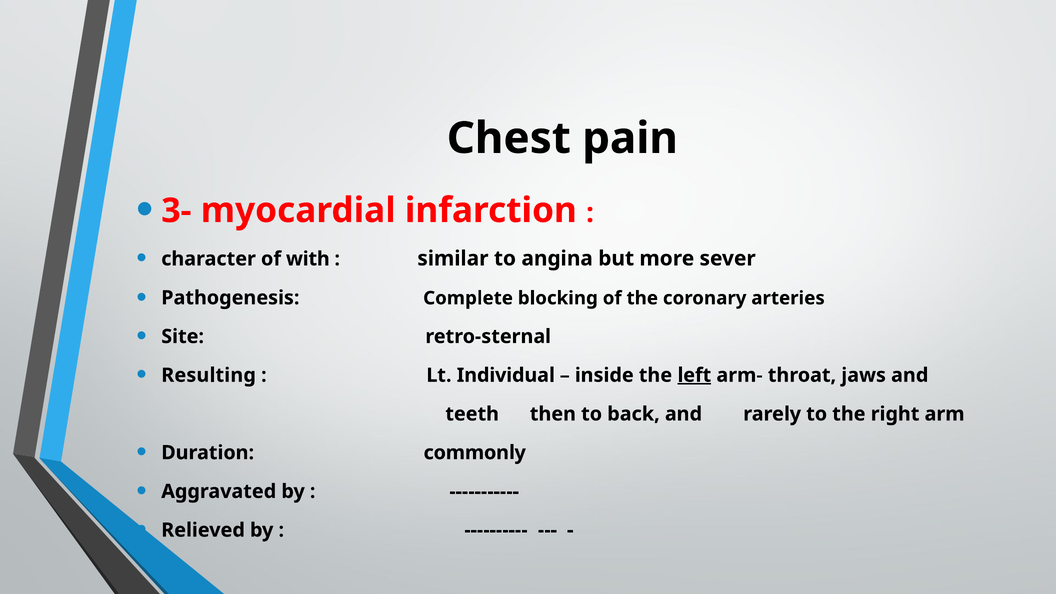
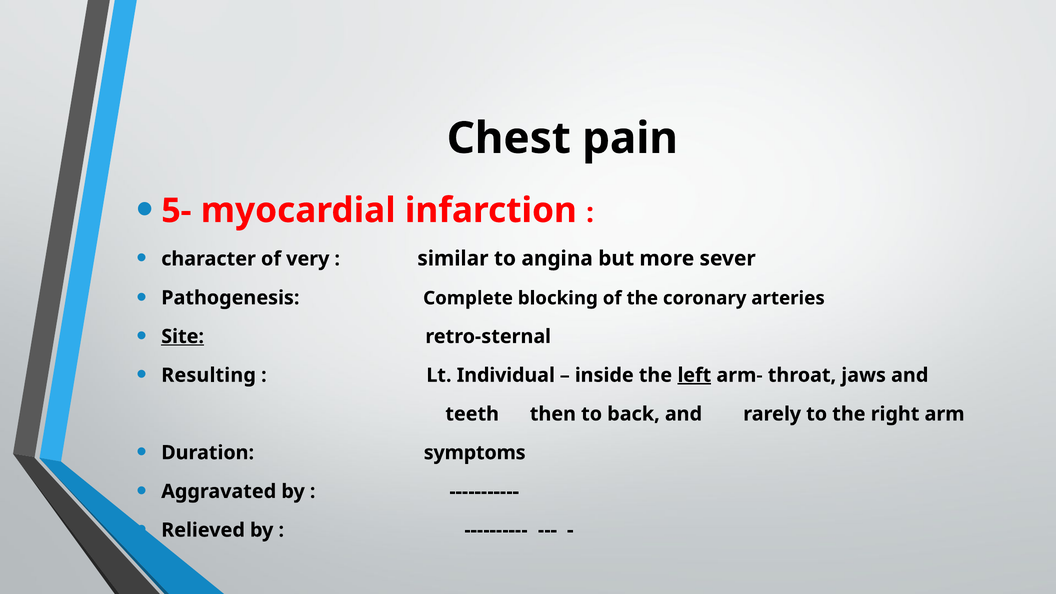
3-: 3- -> 5- (176, 211)
with: with -> very (308, 259)
Site underline: none -> present (183, 337)
commonly: commonly -> symptoms (475, 453)
